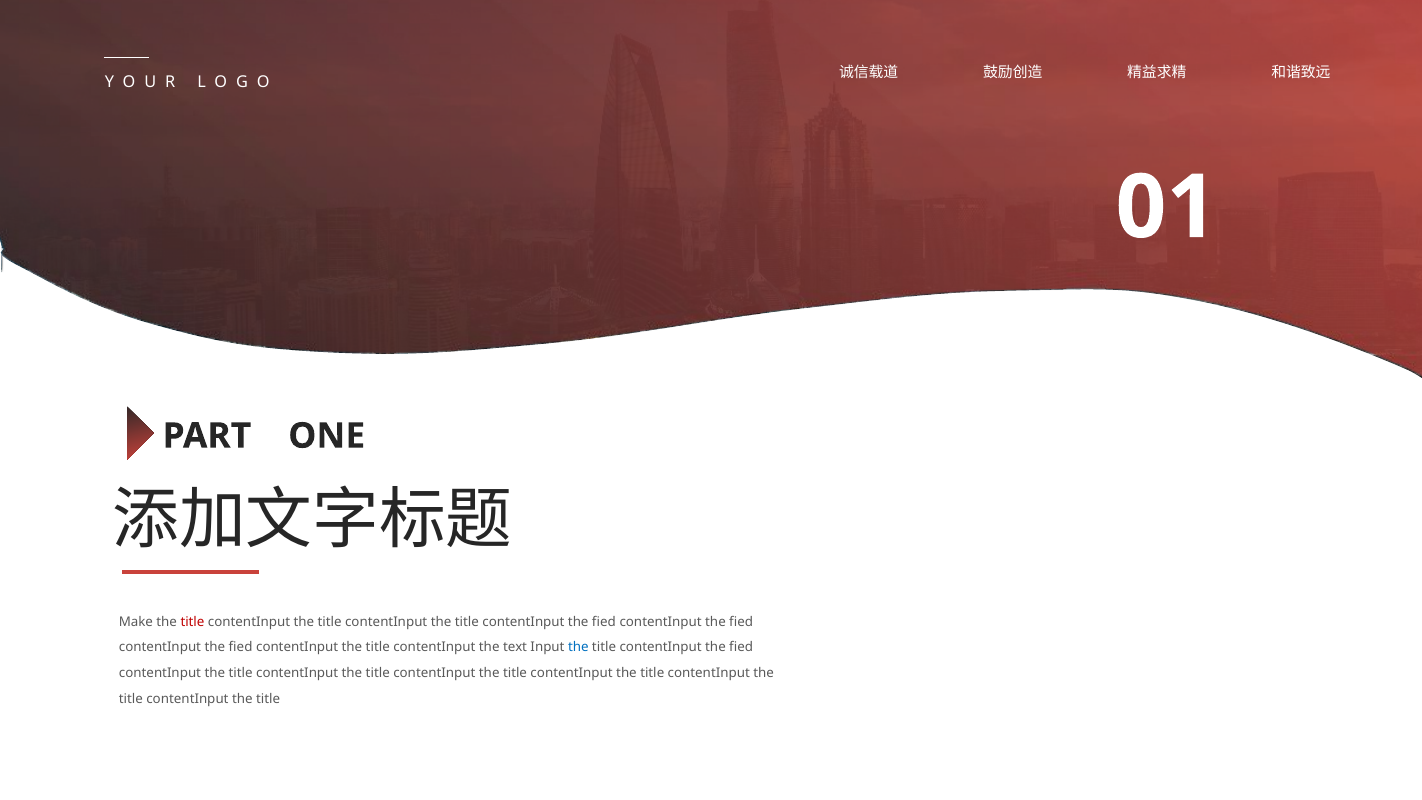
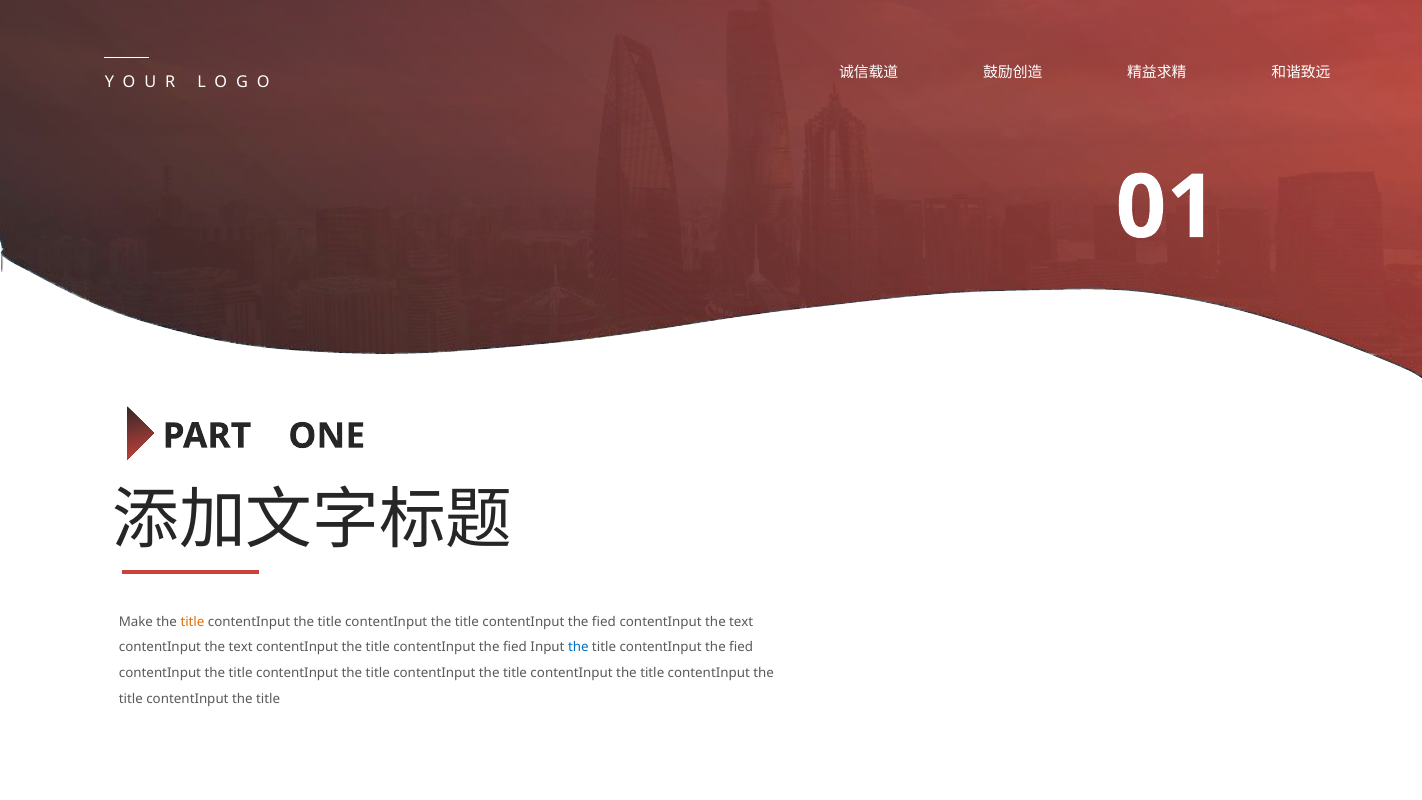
title colour: red -> orange (192, 622)
fied: fied -> text (741, 622)
fied: fied -> text (241, 647)
text: text -> fied (515, 647)
